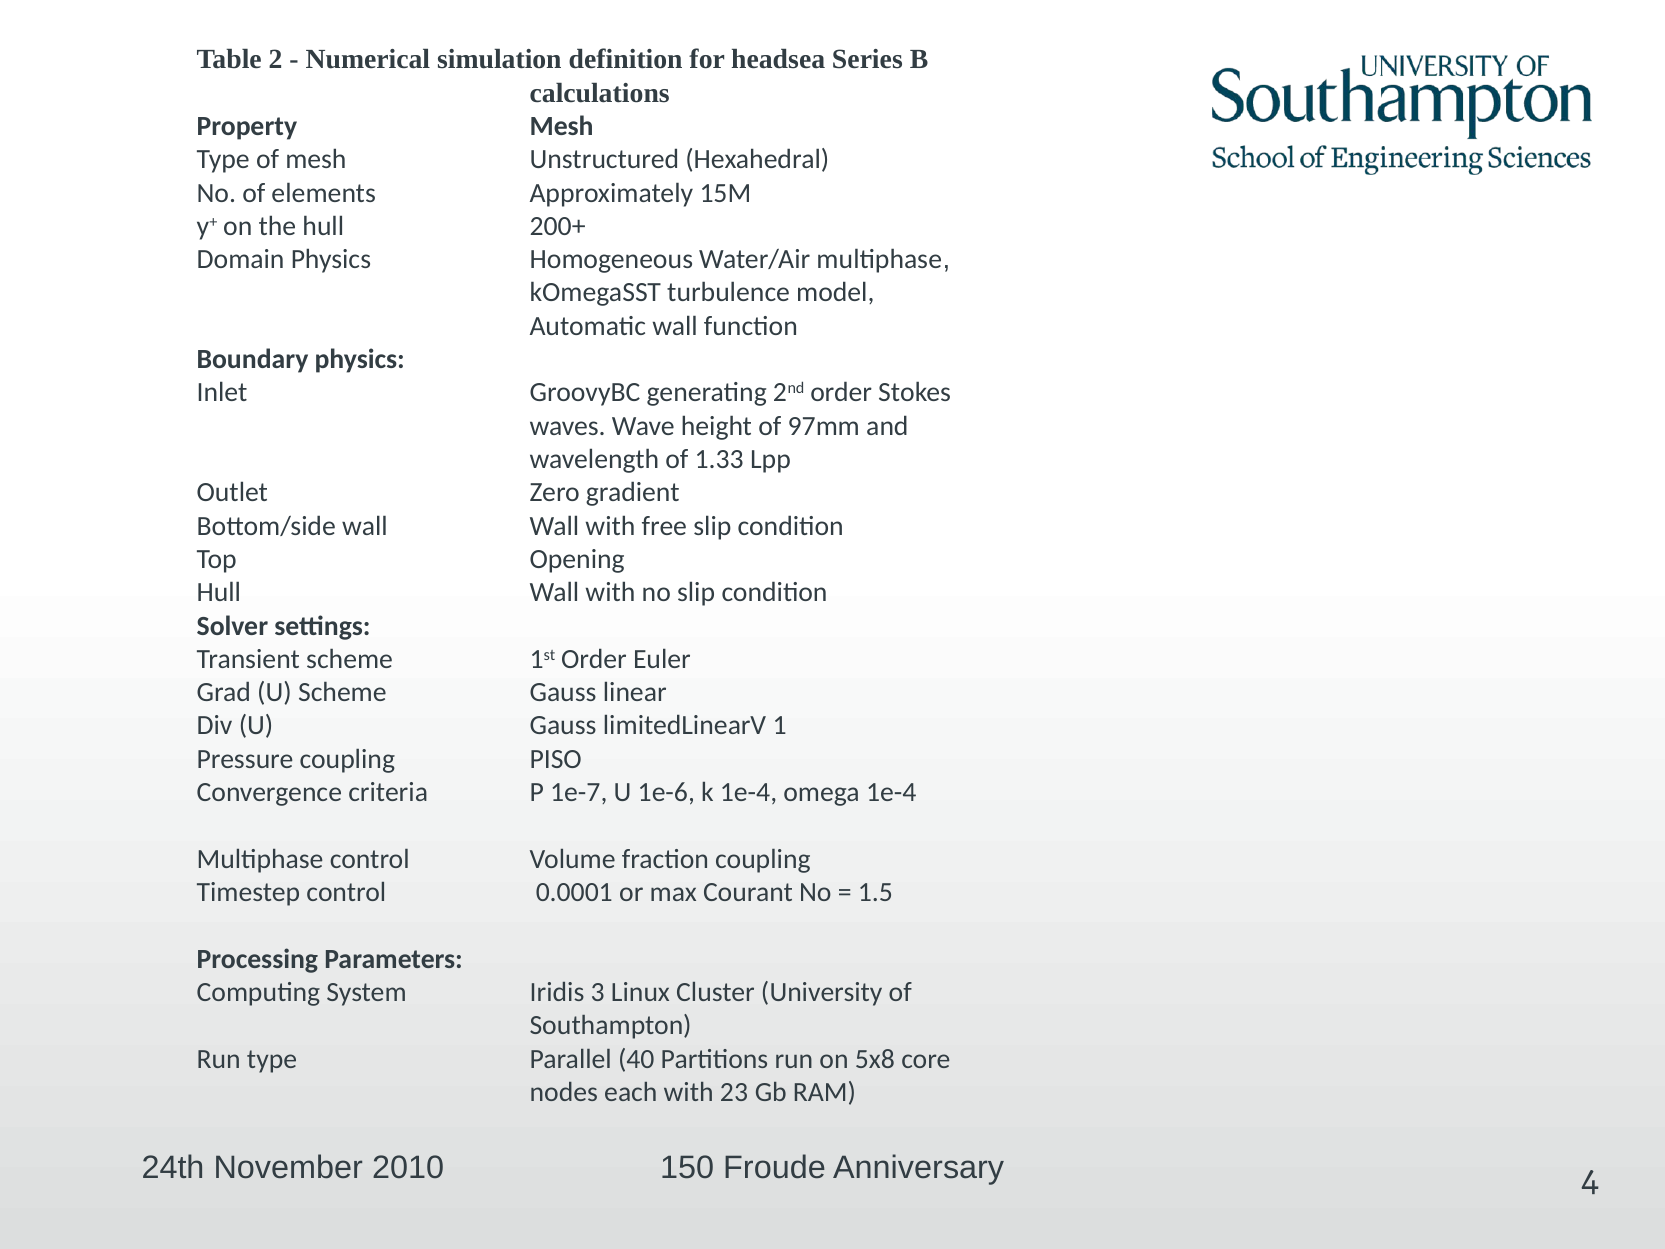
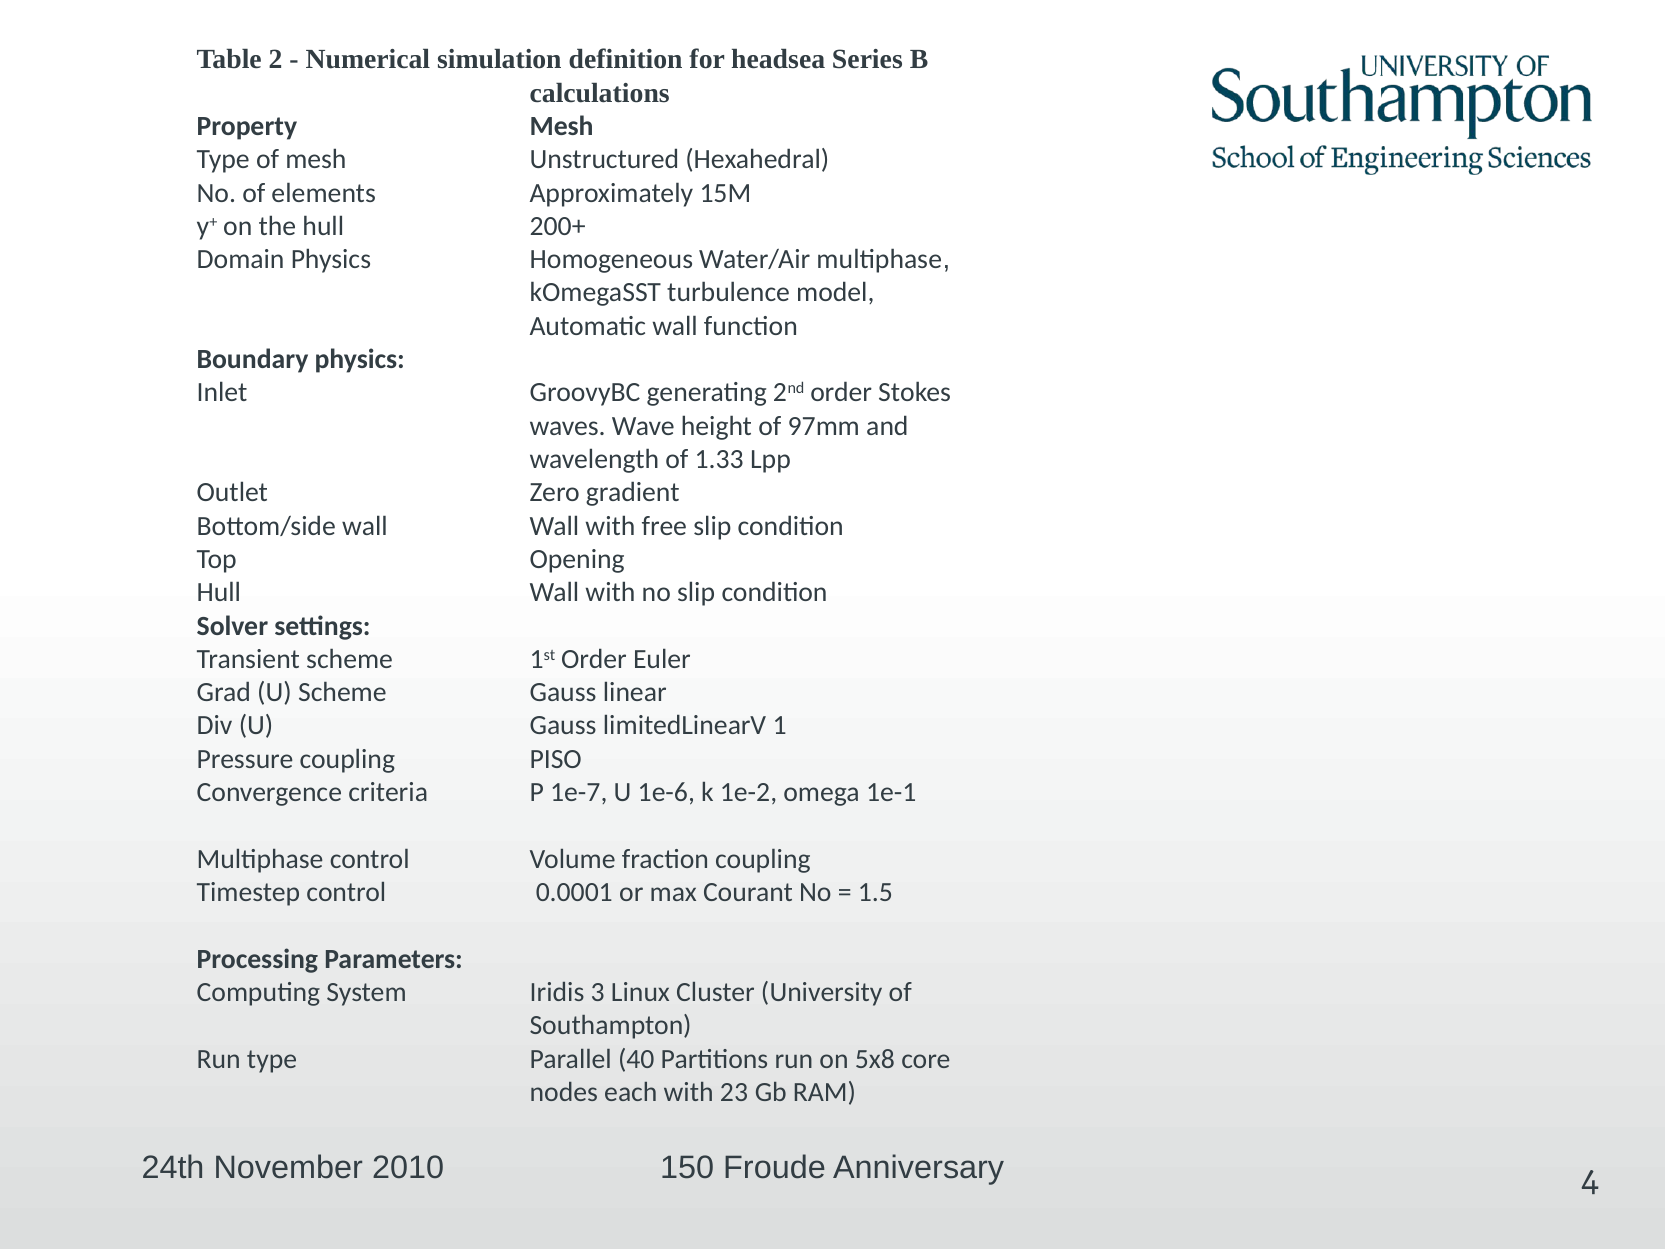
k 1e-4: 1e-4 -> 1e-2 (749, 792)
omega 1e-4: 1e-4 -> 1e-1 (891, 792)
